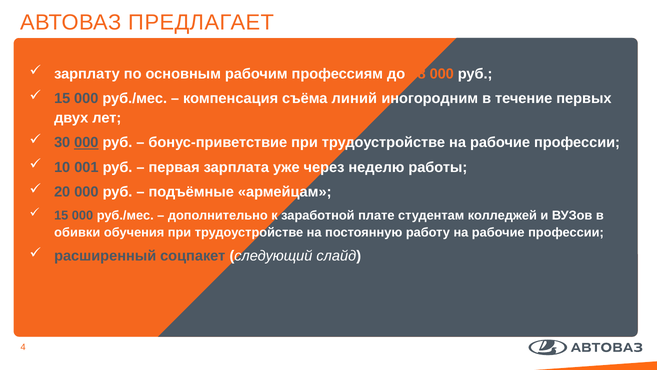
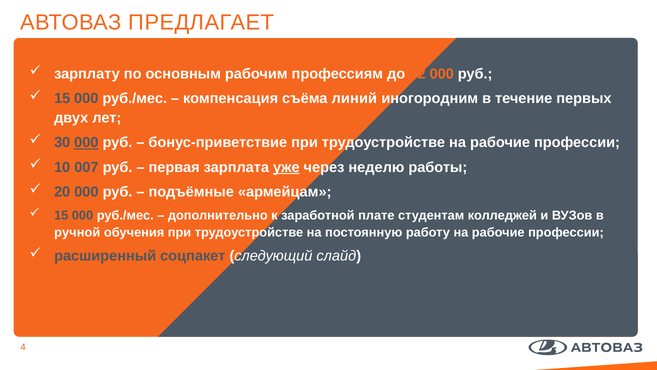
88: 88 -> 32 (418, 74)
001: 001 -> 007 (86, 167)
уже underline: none -> present (286, 167)
обивки: обивки -> ручной (77, 232)
